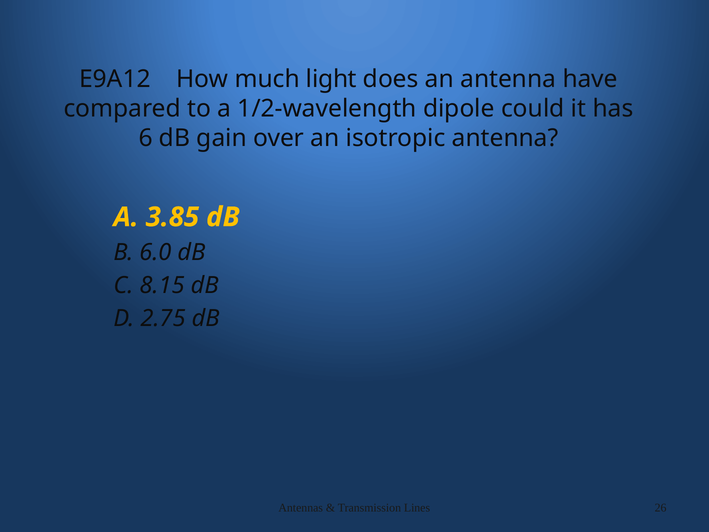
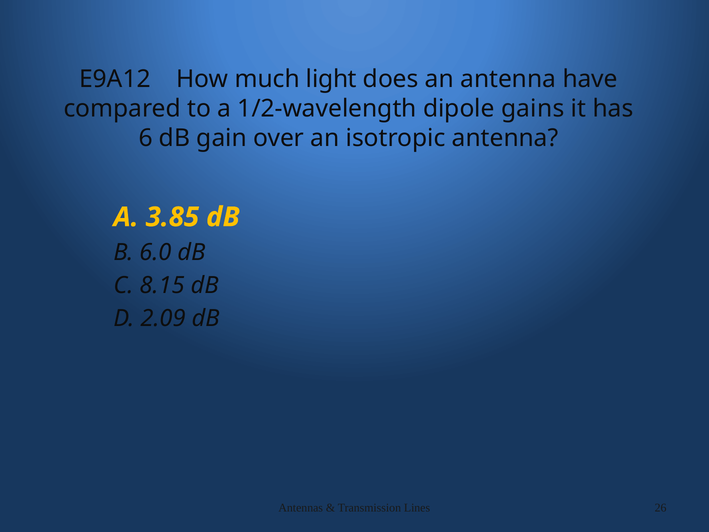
could: could -> gains (533, 109)
2.75: 2.75 -> 2.09 (163, 318)
